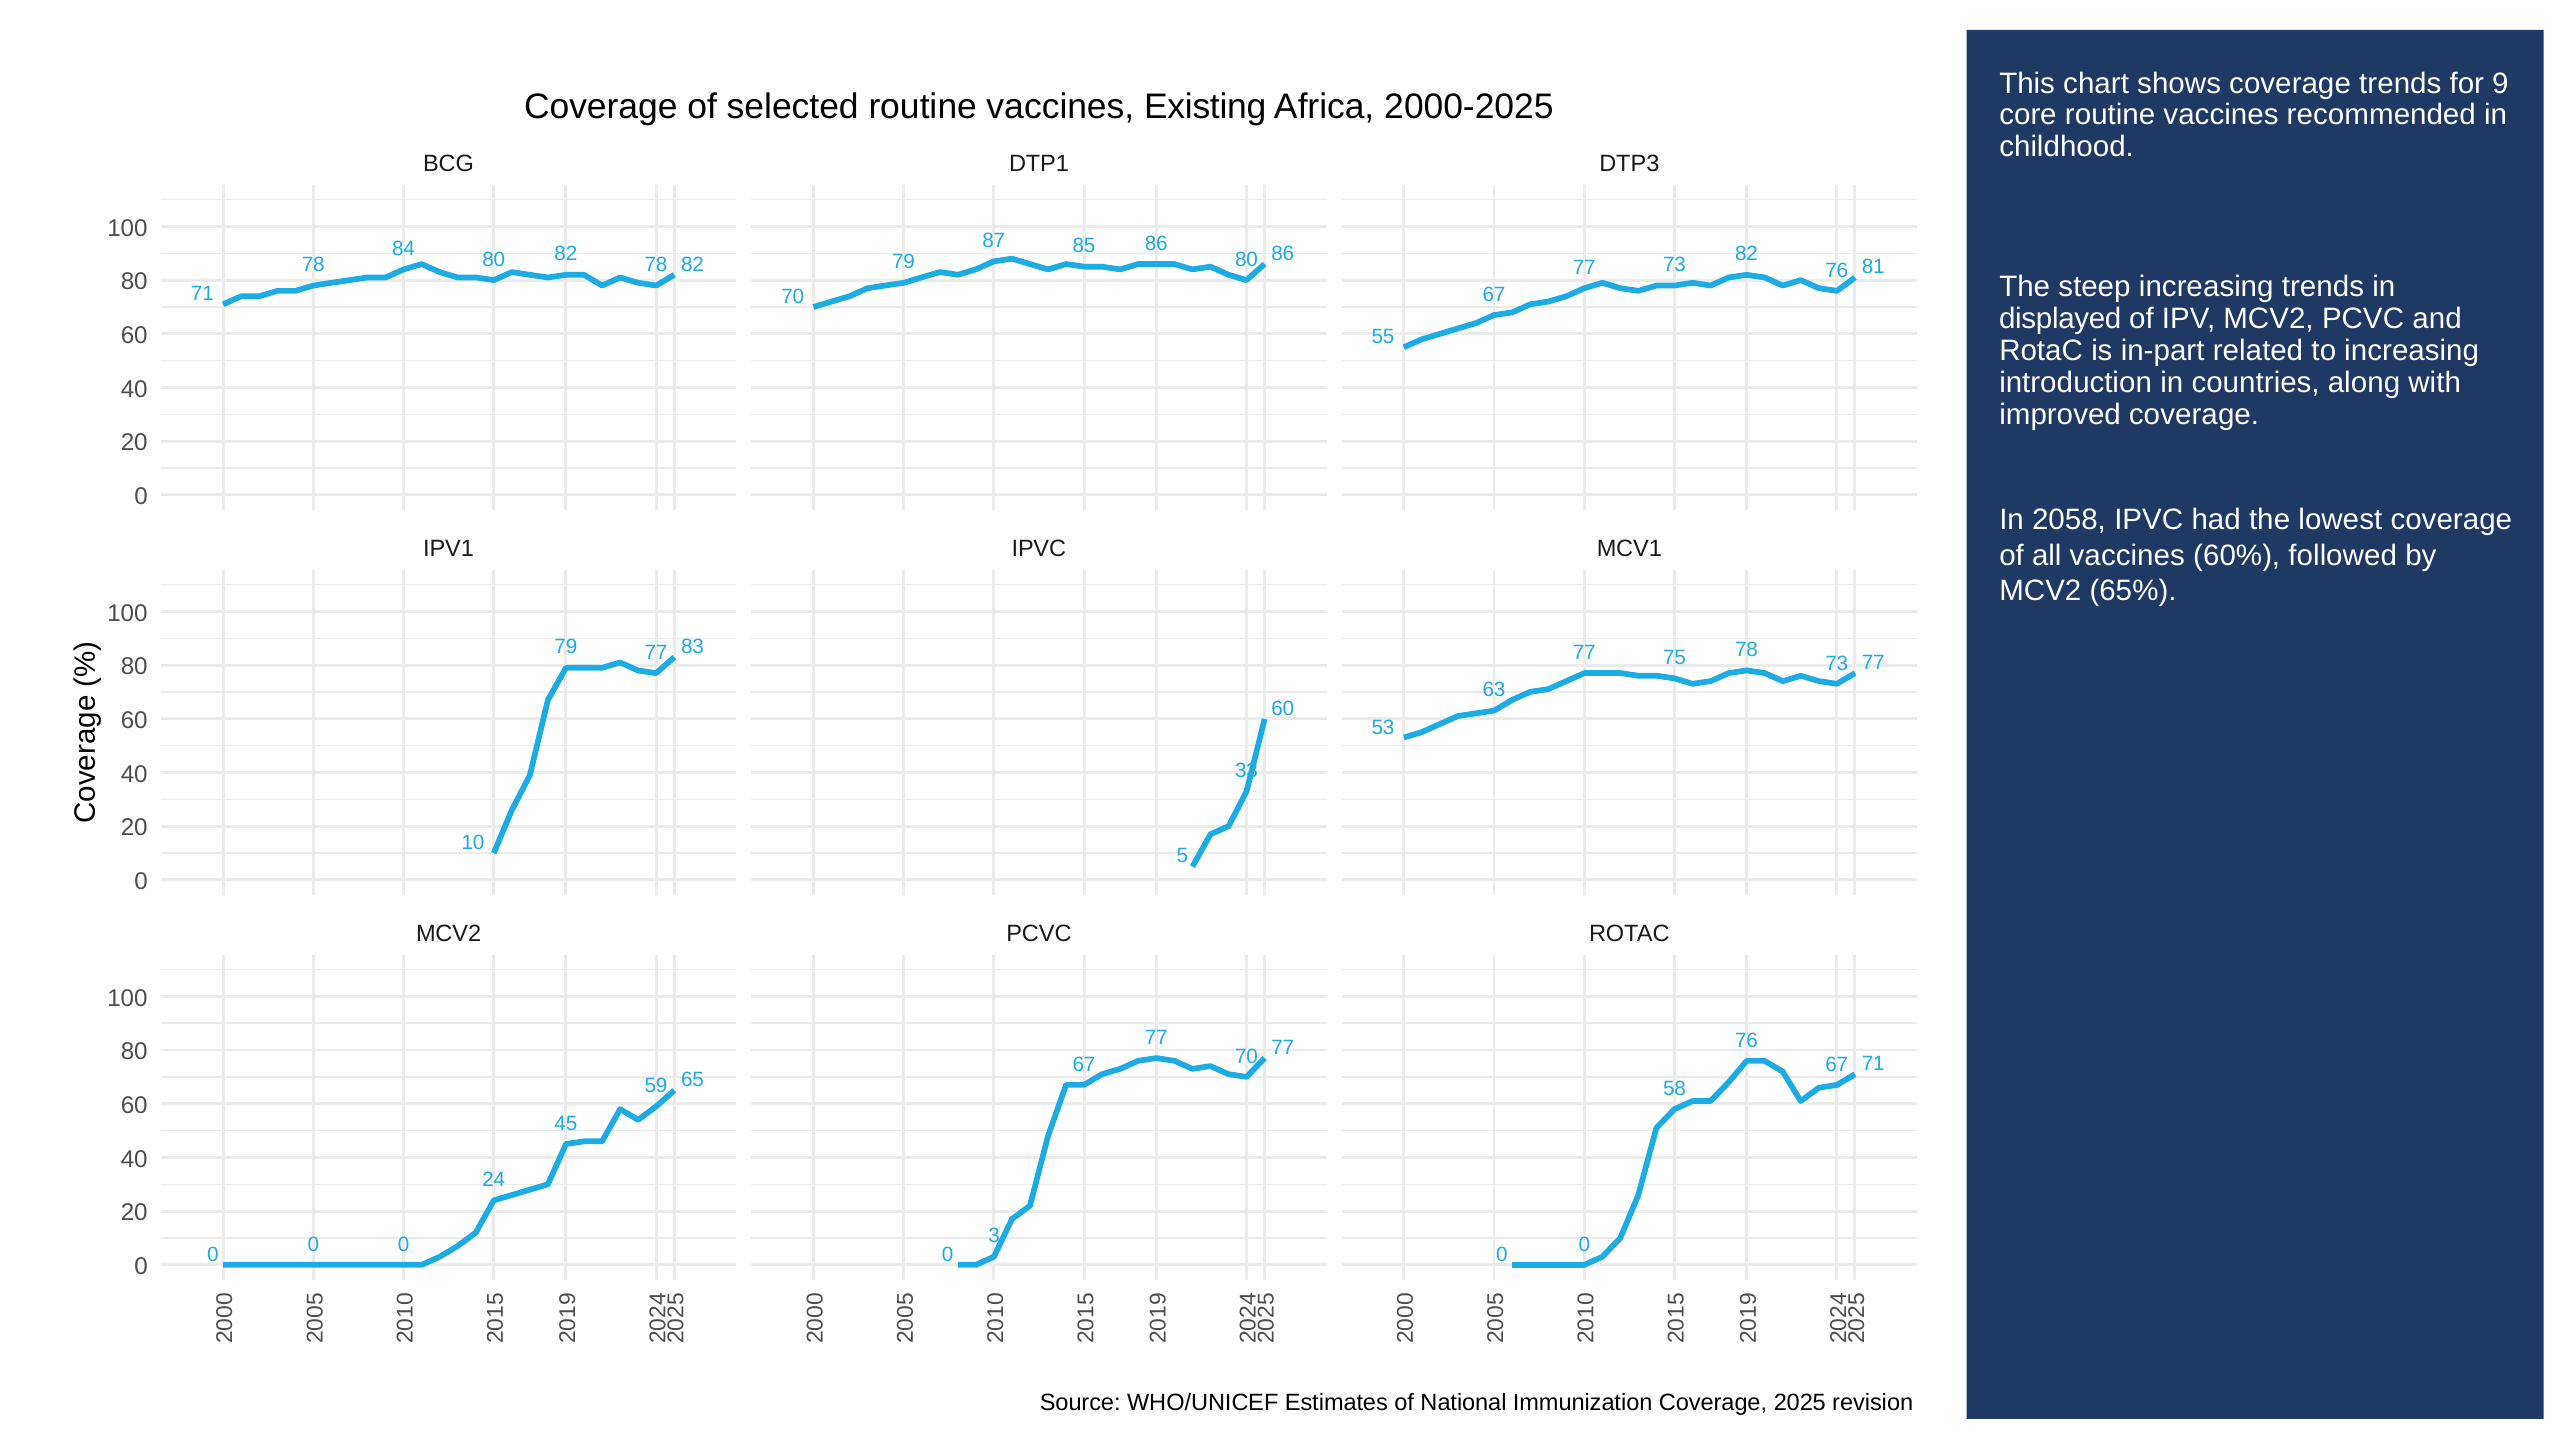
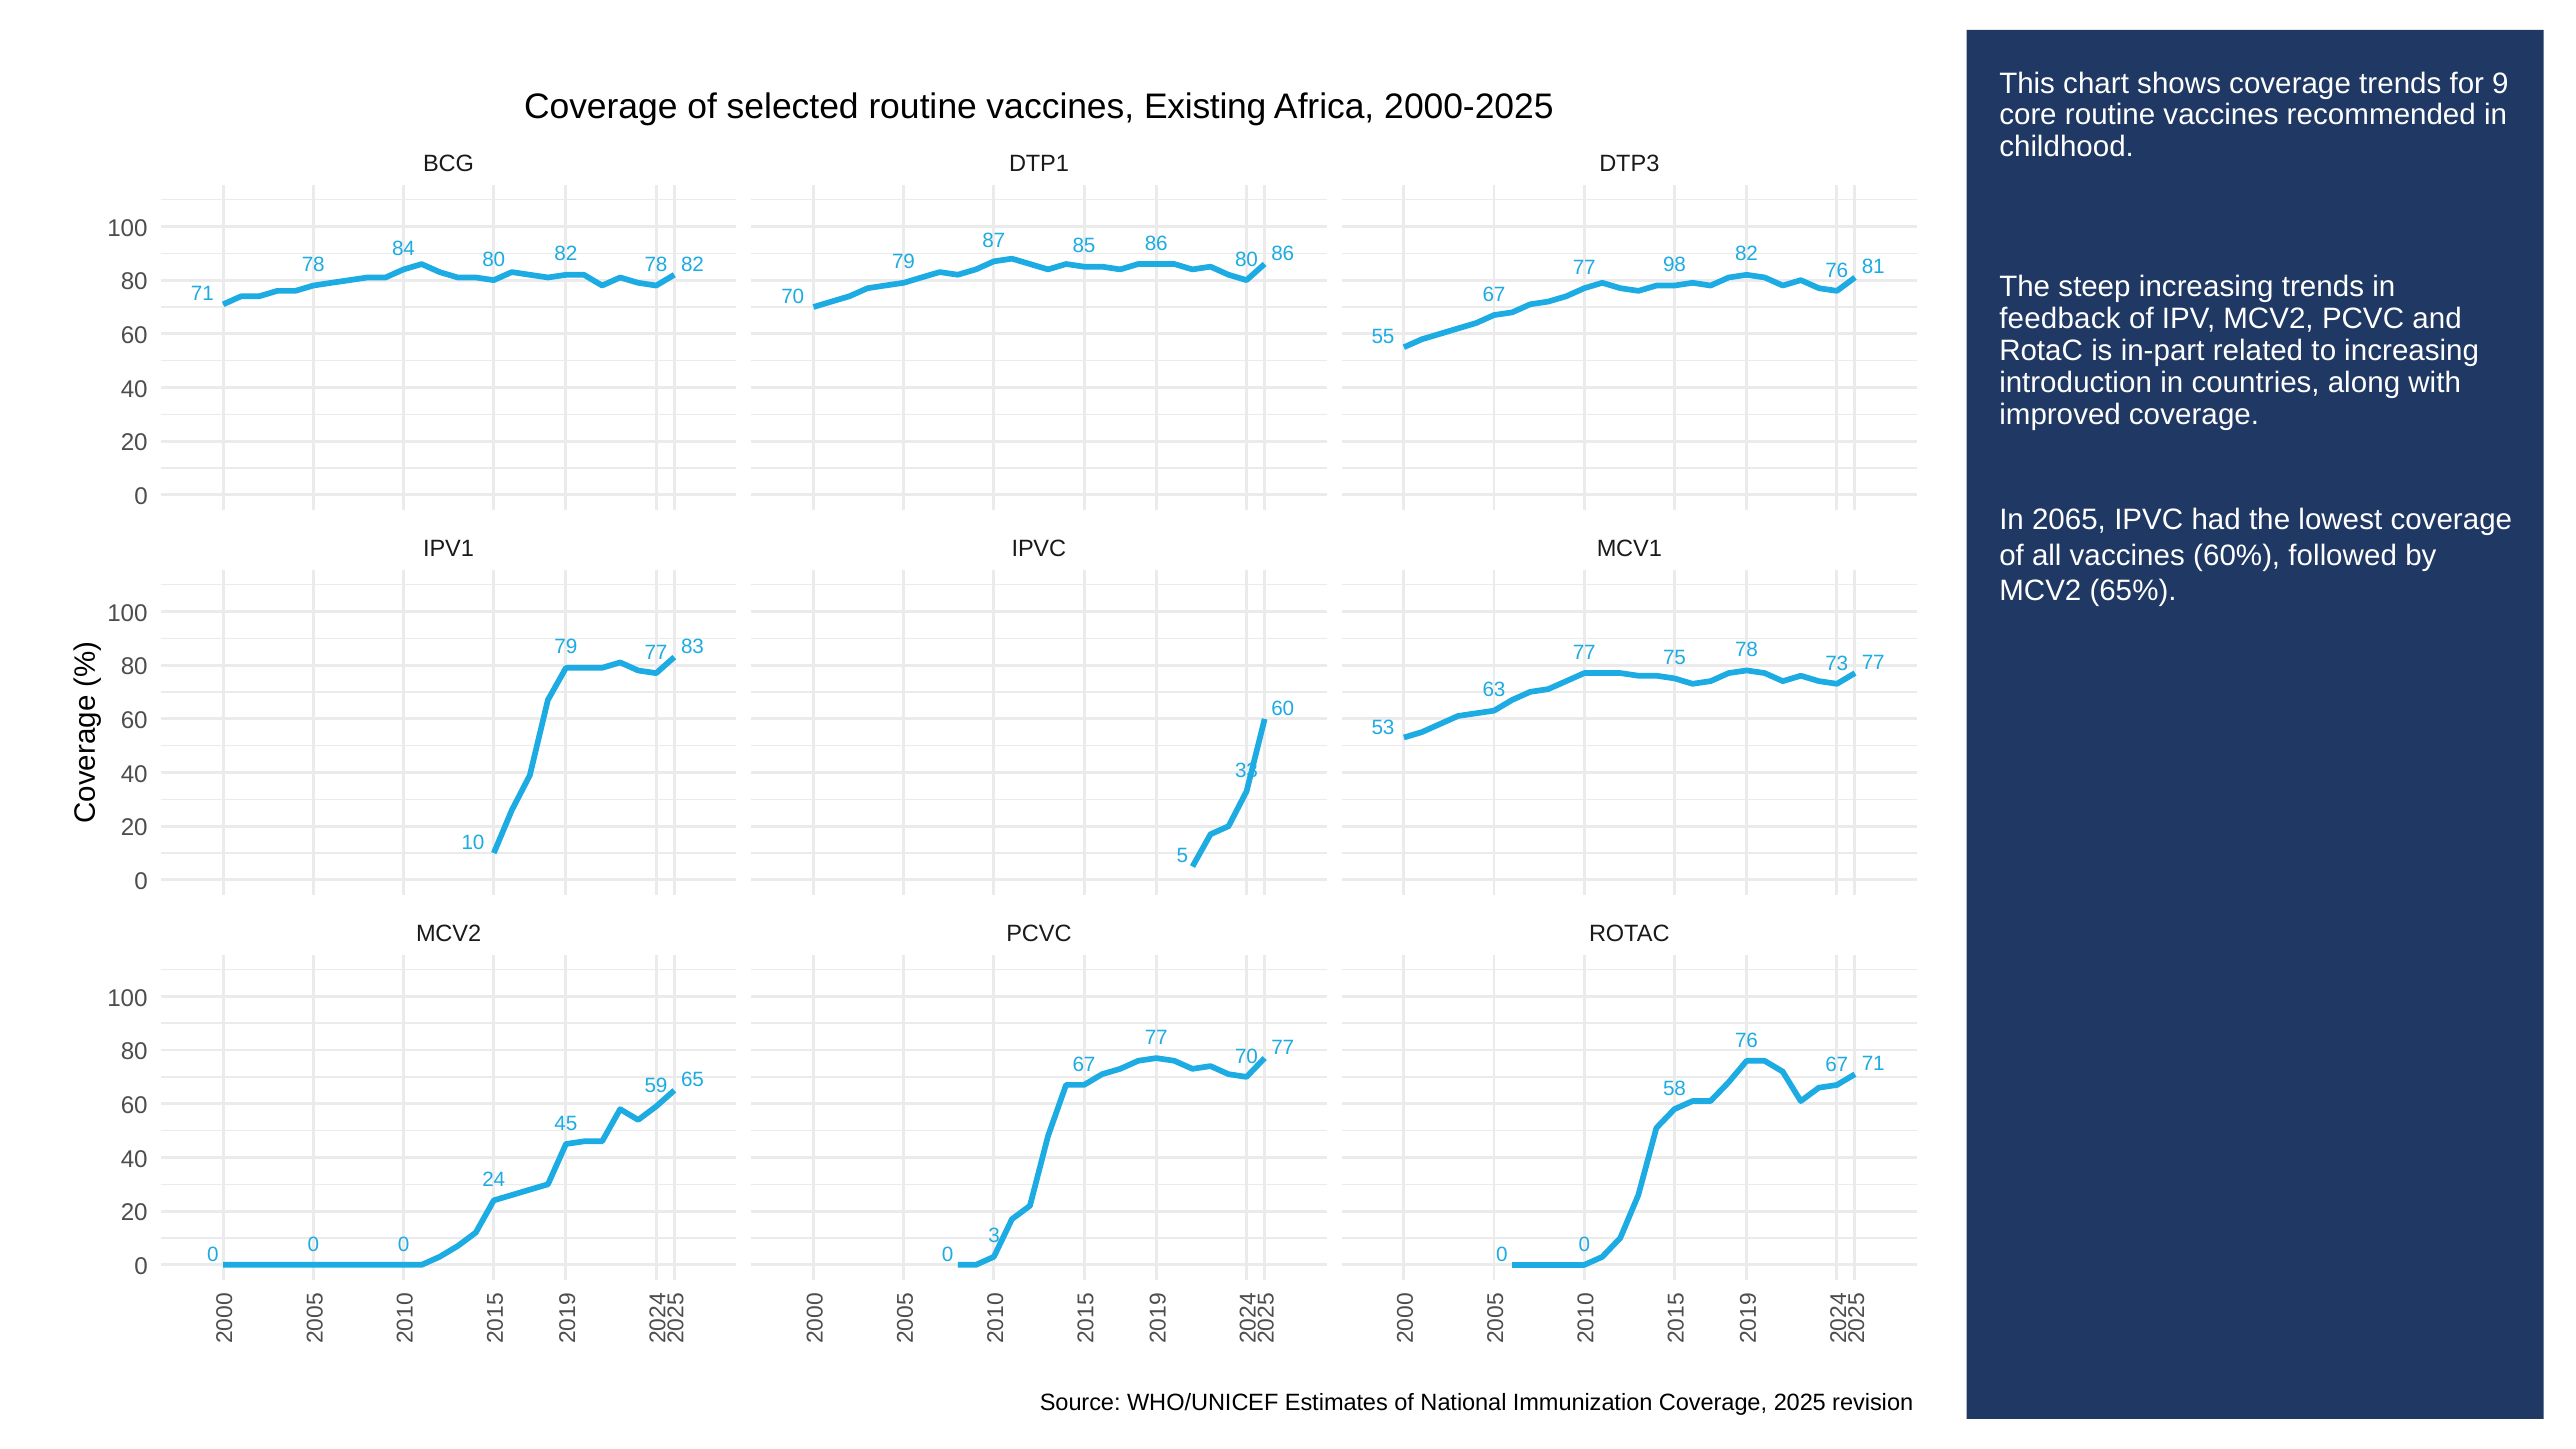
77 73: 73 -> 98 (1674, 265)
displayed: displayed -> feedback (2060, 319)
2058: 2058 -> 2065 (2069, 520)
